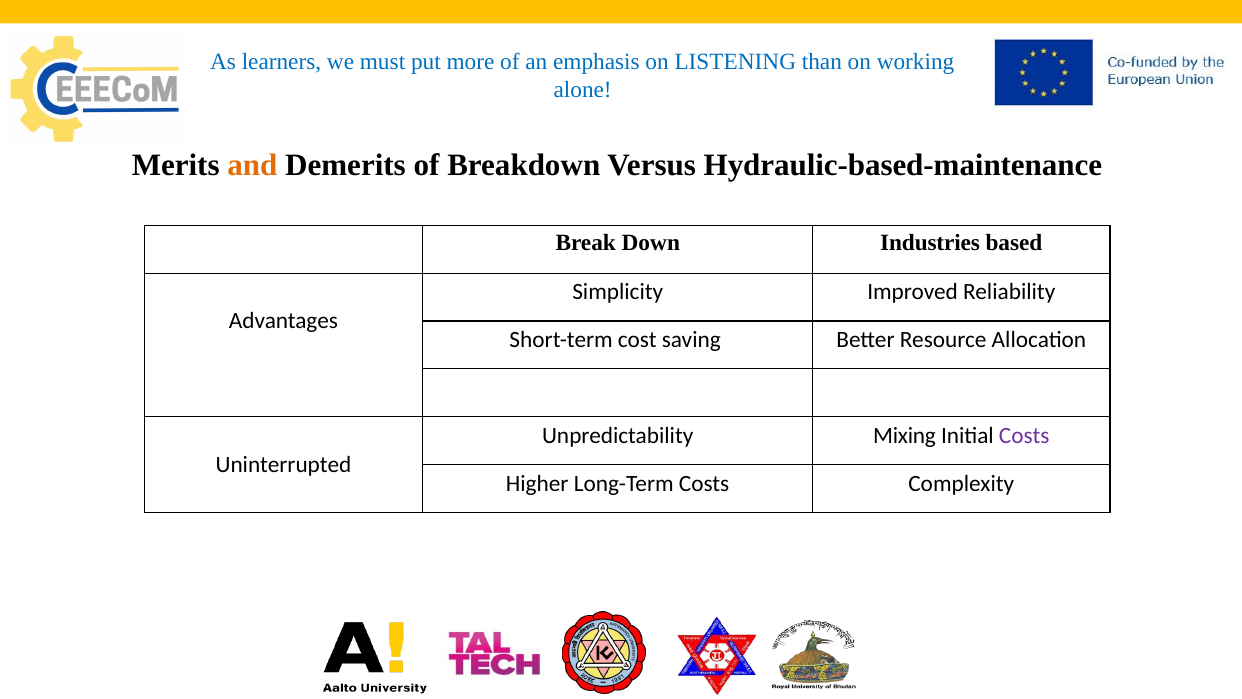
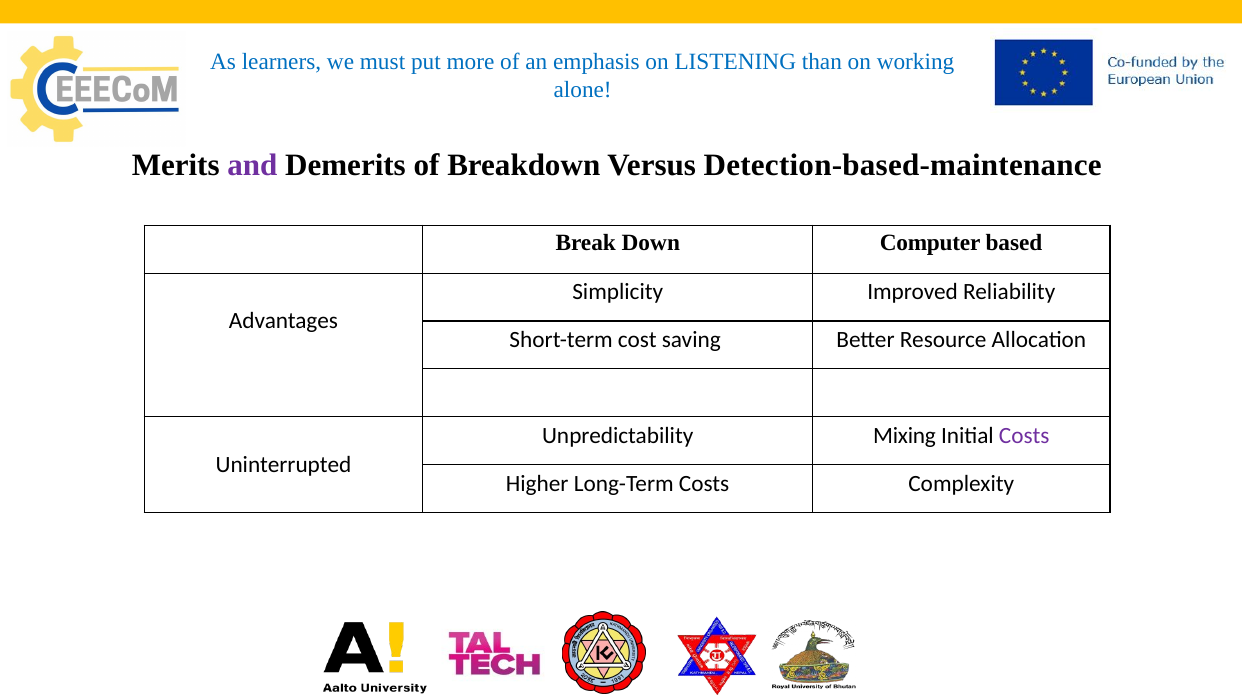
and colour: orange -> purple (252, 165)
Hydraulic-based-maintenance: Hydraulic-based-maintenance -> Detection-based-maintenance (903, 165)
Industries: Industries -> Computer (930, 243)
